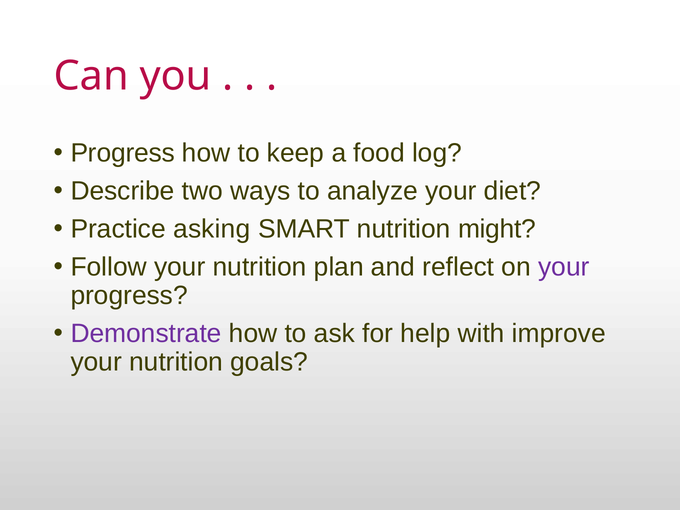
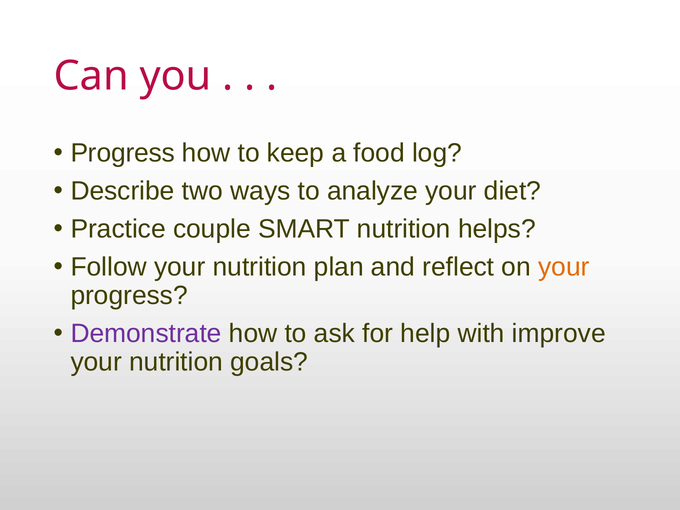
asking: asking -> couple (212, 229)
might: might -> helps (497, 229)
your colour: purple -> orange (564, 267)
